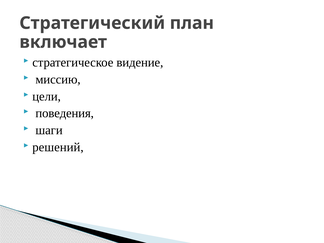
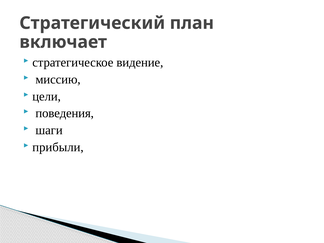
решений: решений -> прибыли (58, 147)
